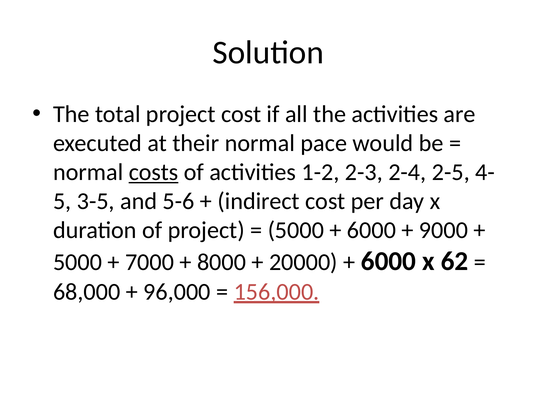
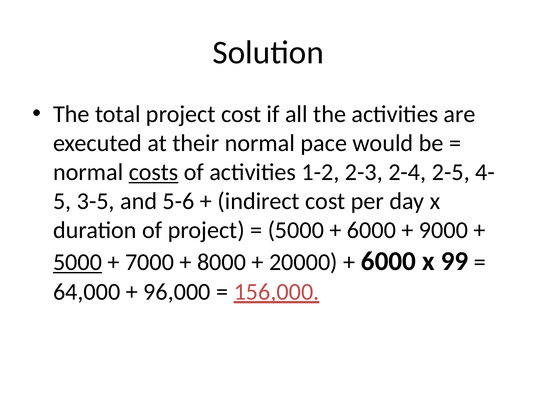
5000 underline: none -> present (78, 262)
62: 62 -> 99 (454, 261)
68,000: 68,000 -> 64,000 (87, 292)
